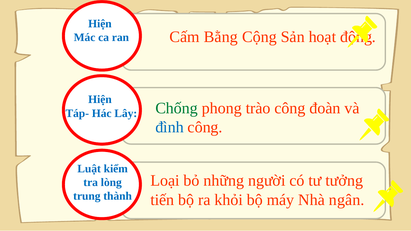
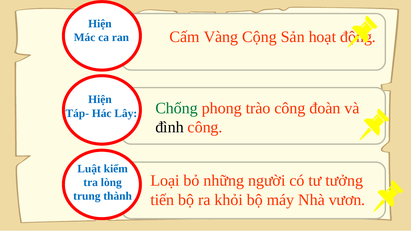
Bằng: Bằng -> Vàng (221, 37)
đình colour: blue -> black (170, 127)
ngân: ngân -> vươn (347, 200)
